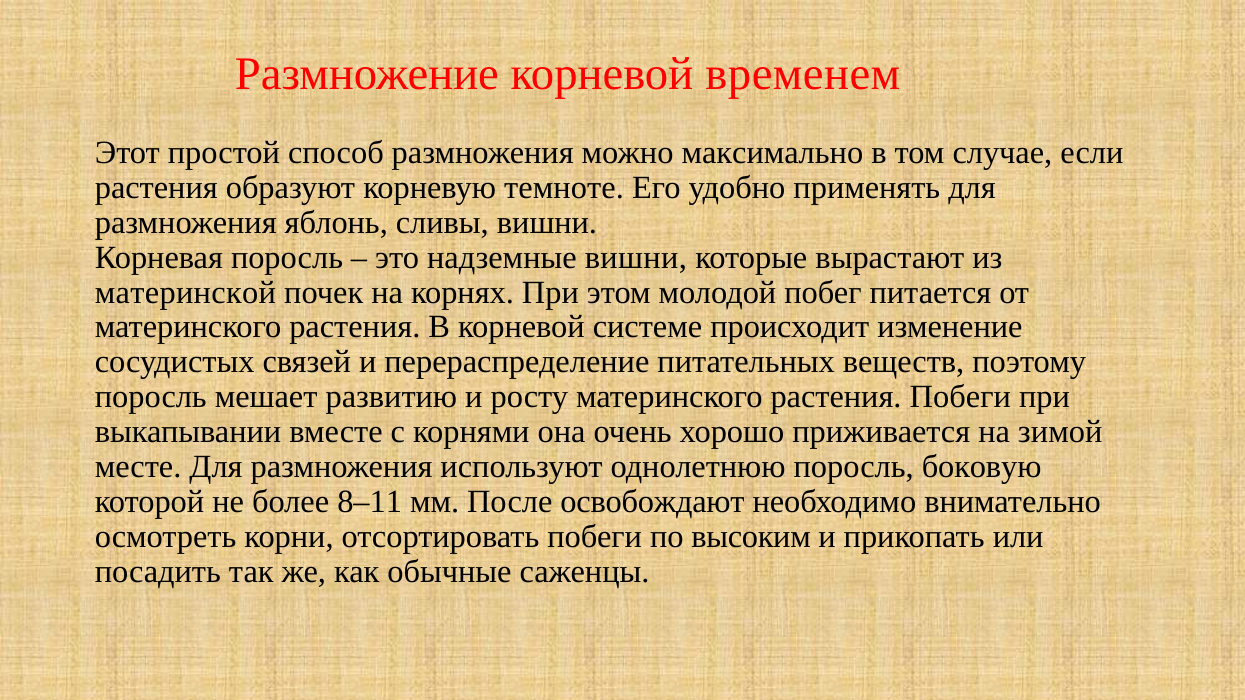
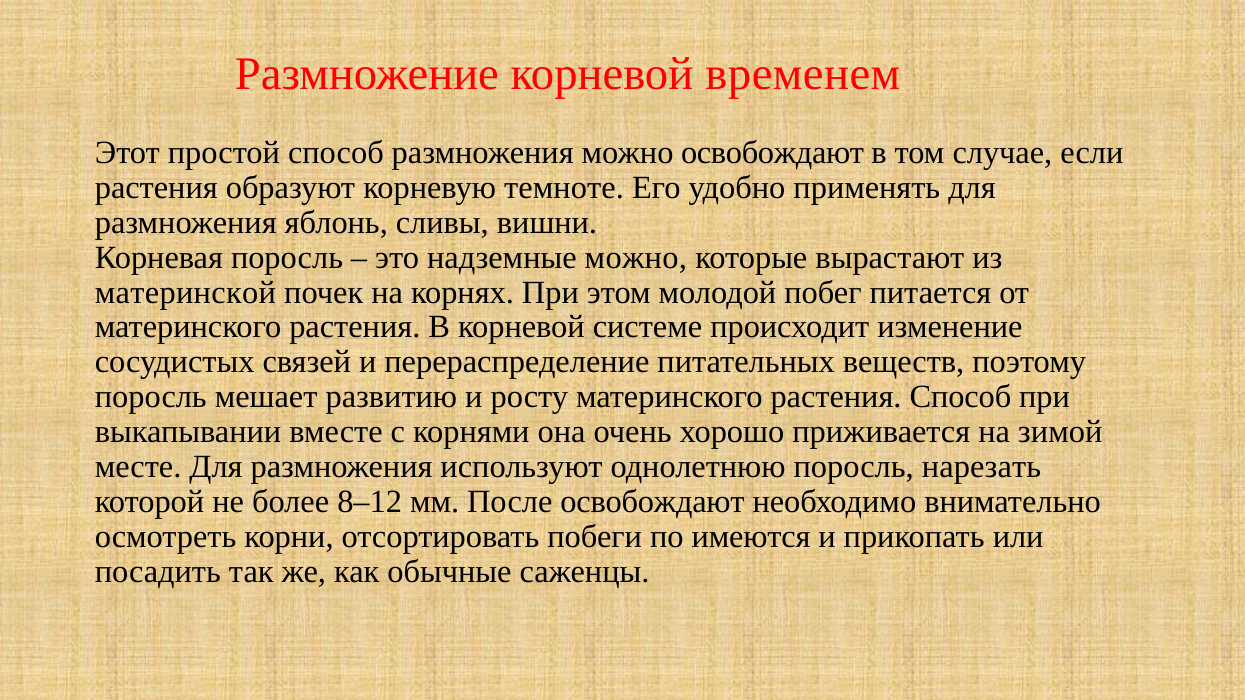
можно максимально: максимально -> освобождают (773, 152)
надземные вишни: вишни -> можно (636, 257)
растения Побеги: Побеги -> Способ (960, 397)
боковую: боковую -> нарезать (982, 467)
8–11: 8–11 -> 8–12 (370, 502)
высоким: высоким -> имеются (751, 537)
